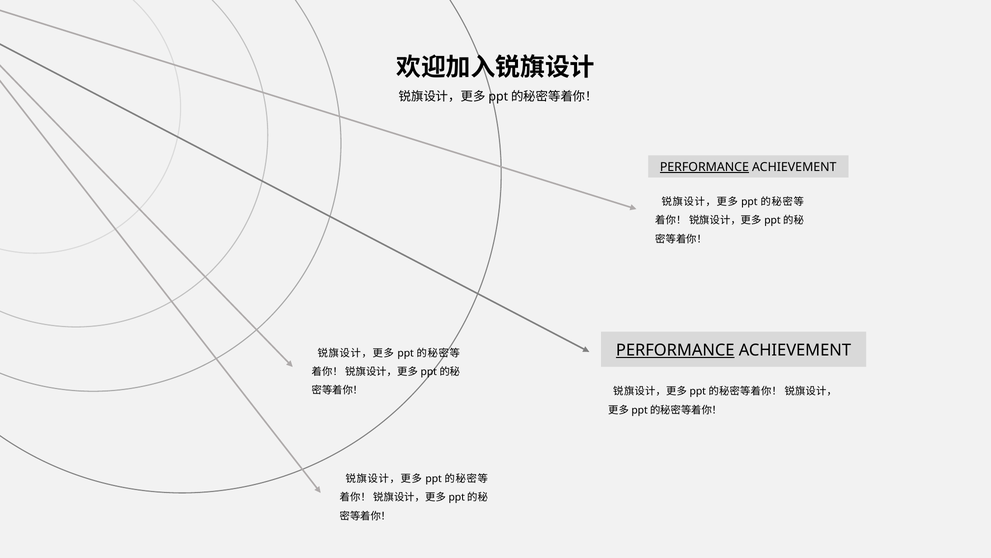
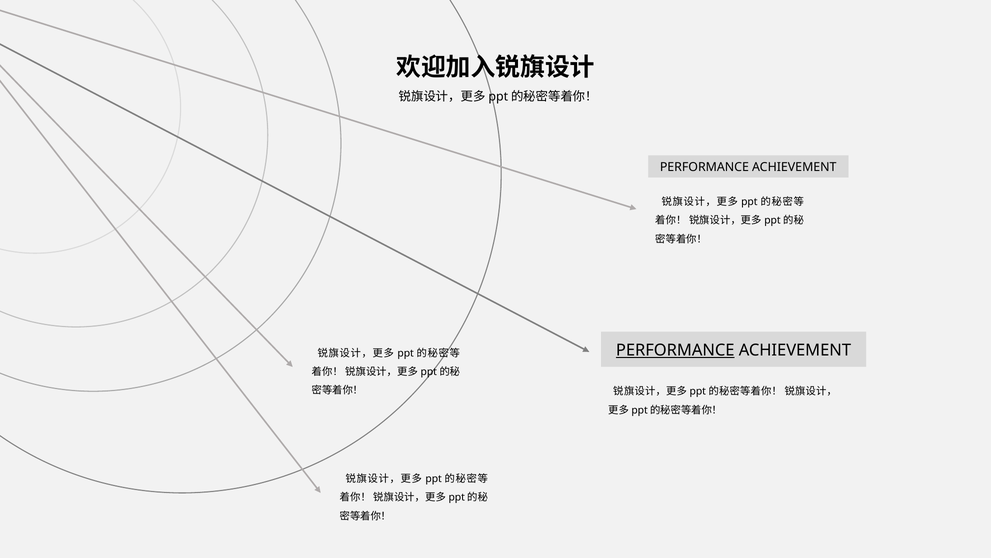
PERFORMANCE underline: present -> none (704, 167)
